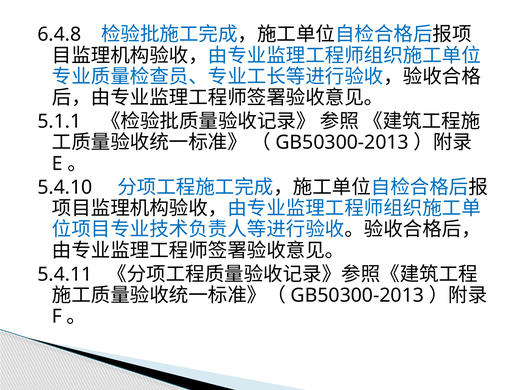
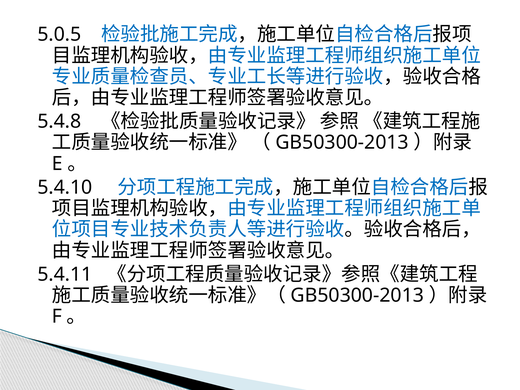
6.4.8: 6.4.8 -> 5.0.5 (59, 35)
5.1.1: 5.1.1 -> 5.4.8 (59, 121)
